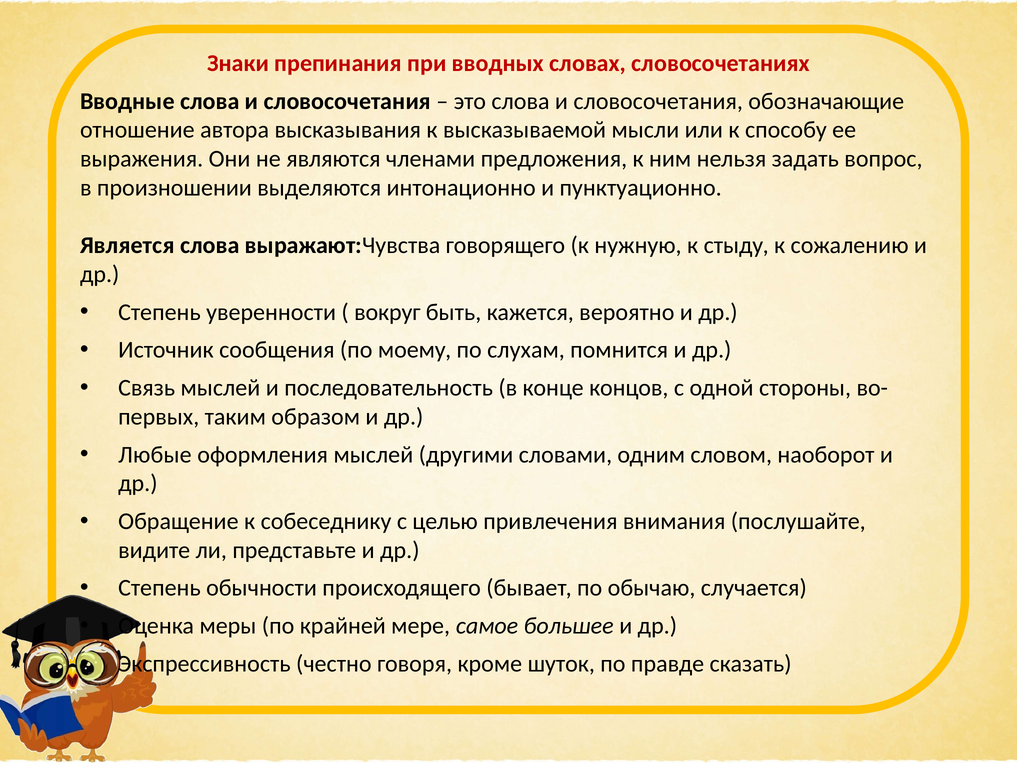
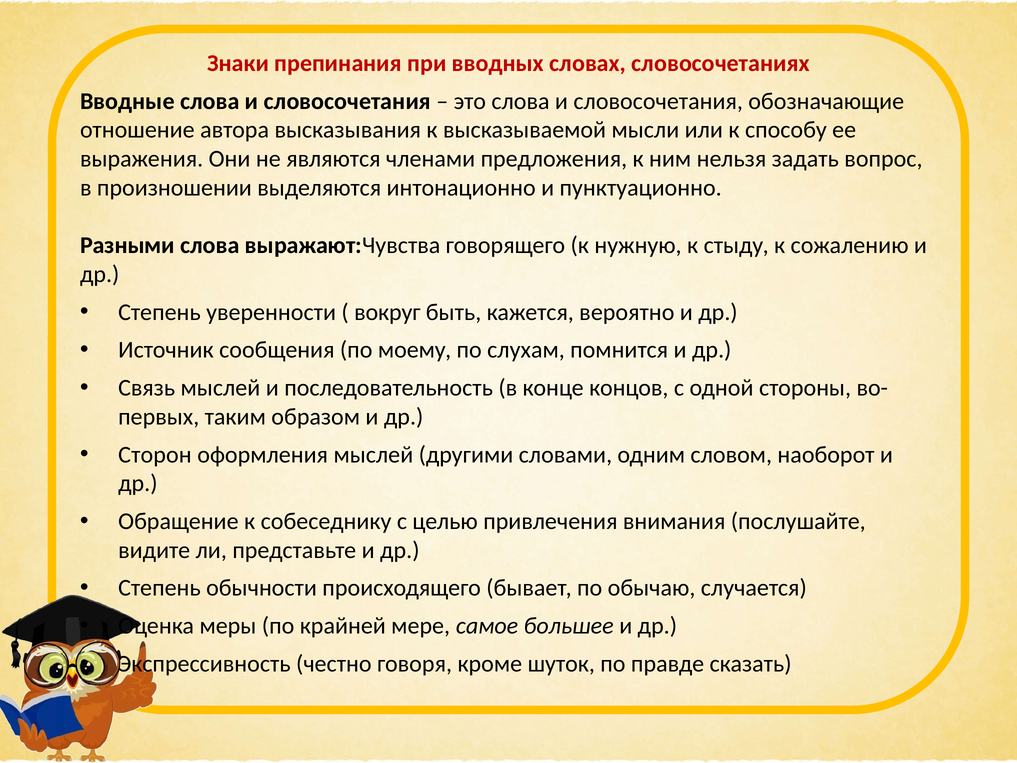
Является: Является -> Разными (127, 245)
Любые: Любые -> Сторон (155, 454)
